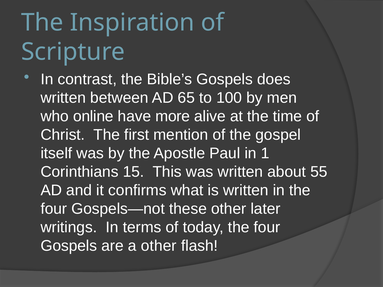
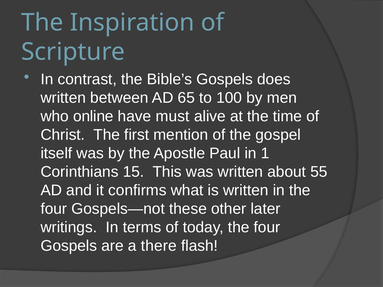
more: more -> must (173, 116)
a other: other -> there (159, 246)
